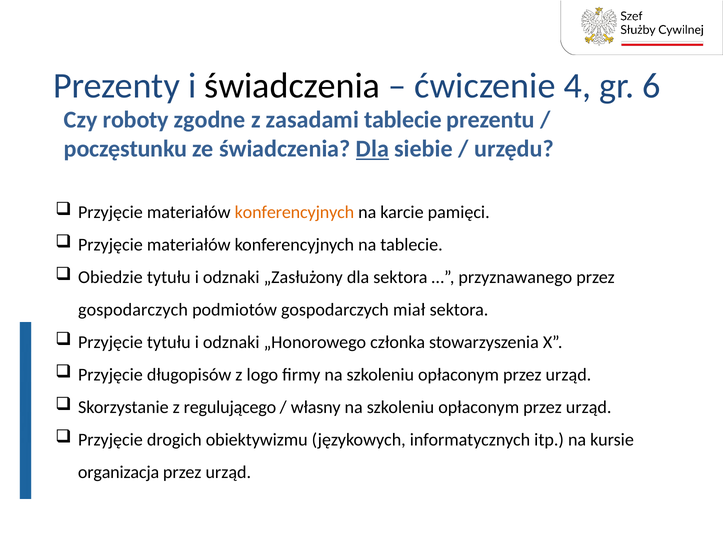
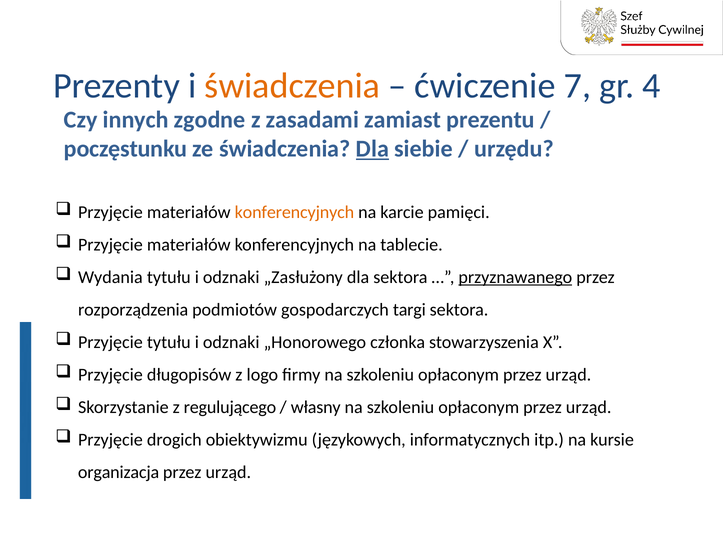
świadczenia colour: black -> orange (292, 86)
4: 4 -> 7 (577, 86)
6: 6 -> 4 (652, 86)
roboty: roboty -> innych (136, 120)
zasadami tablecie: tablecie -> zamiast (403, 120)
Obiedzie: Obiedzie -> Wydania (110, 277)
przyznawanego underline: none -> present (515, 277)
gospodarczych: gospodarczych -> rozporządzenia (133, 310)
miał: miał -> targi (409, 310)
